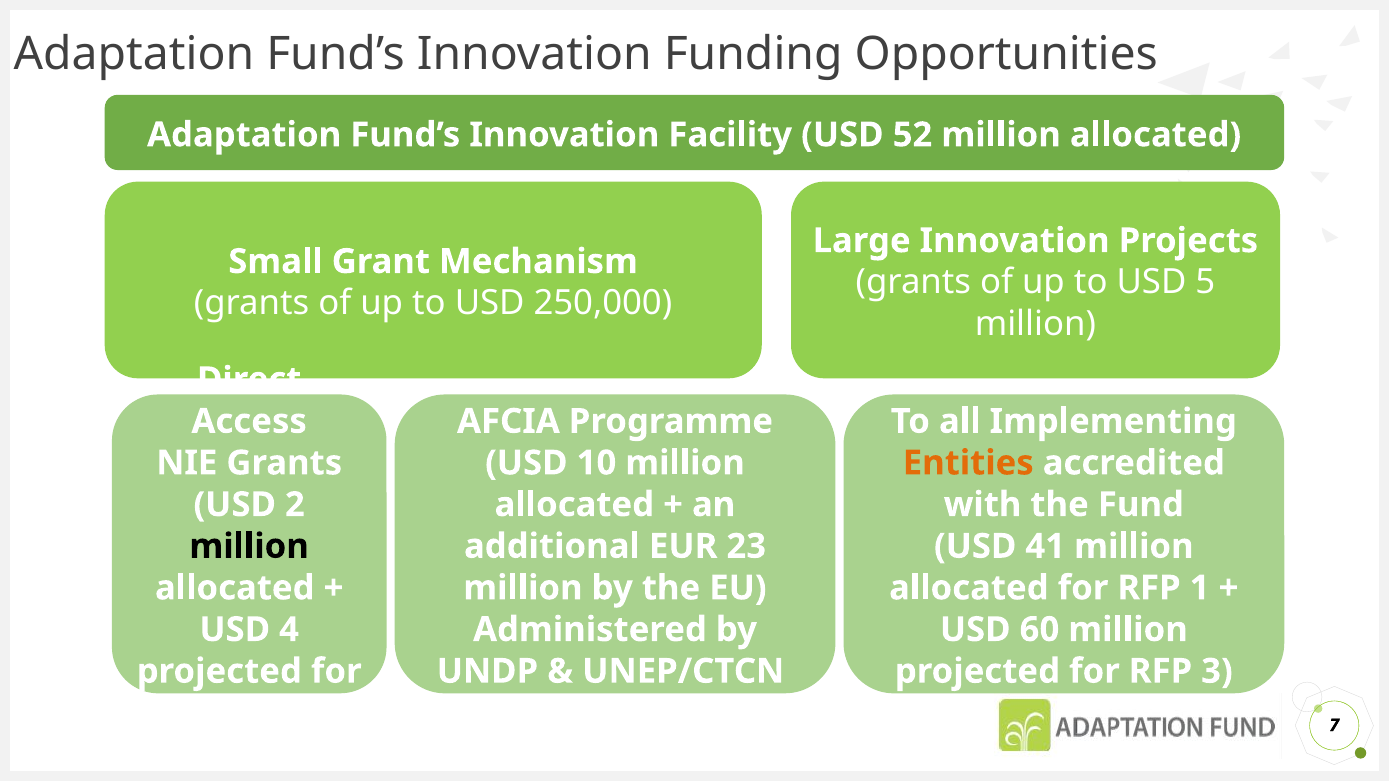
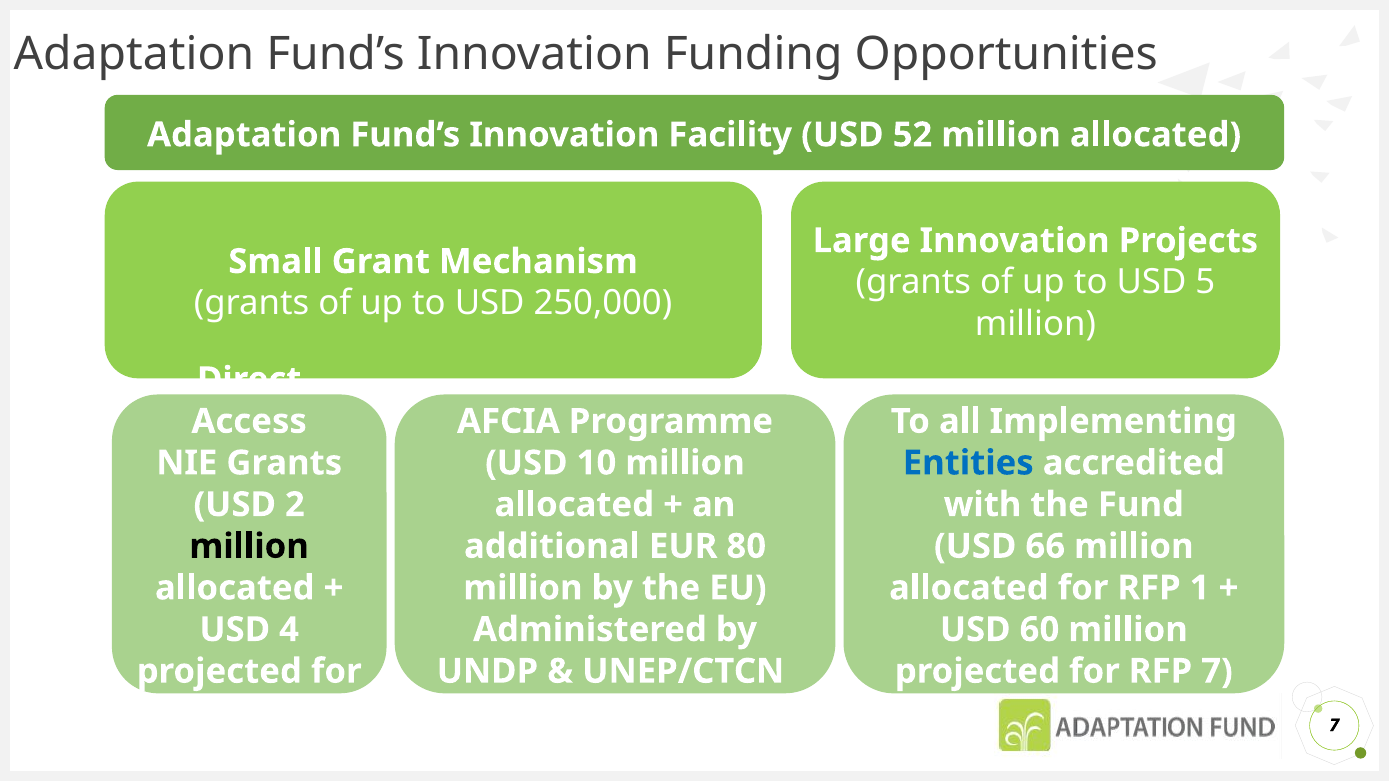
Entities colour: orange -> blue (968, 463)
23: 23 -> 80 (746, 547)
41: 41 -> 66 (1045, 547)
3: 3 -> 7 (1217, 672)
